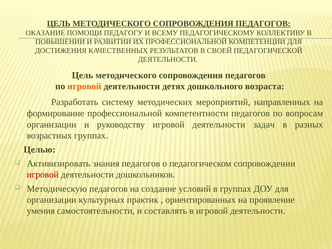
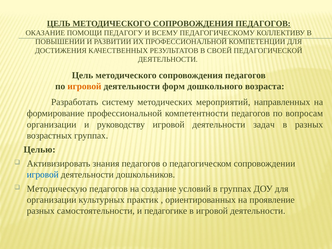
детях: детях -> форм (174, 86)
игровой colour: red -> blue (43, 175)
умения: умения -> разных (41, 211)
составлять: составлять -> педагогике (166, 211)
